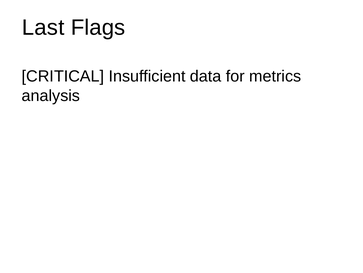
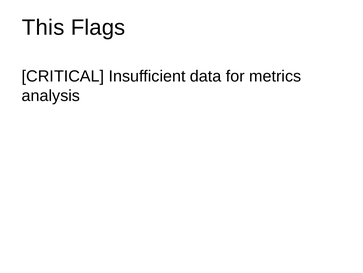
Last: Last -> This (43, 28)
